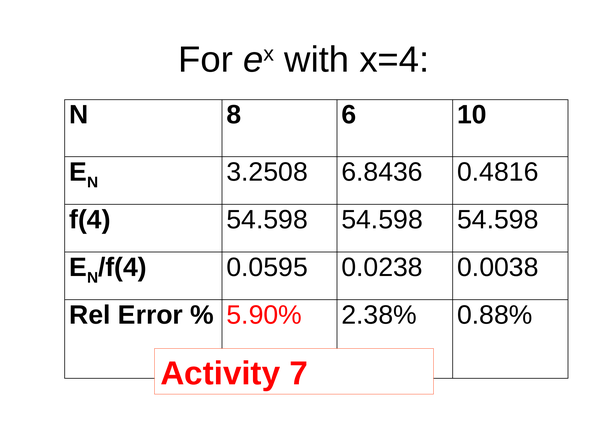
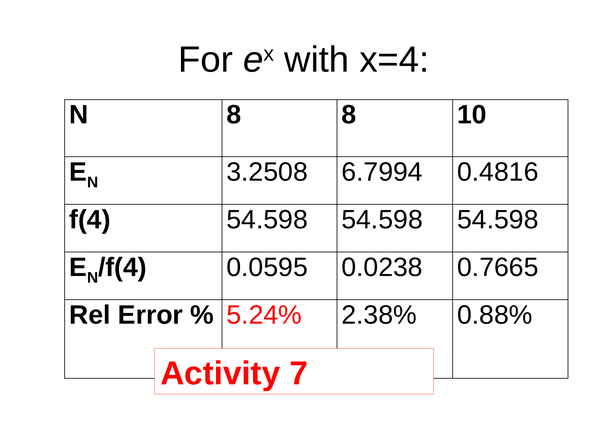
8 6: 6 -> 8 (349, 115)
6.8436: 6.8436 -> 6.7994 (382, 172)
0.0038: 0.0038 -> 0.7665 (498, 268)
5.90%: 5.90% -> 5.24% (264, 315)
